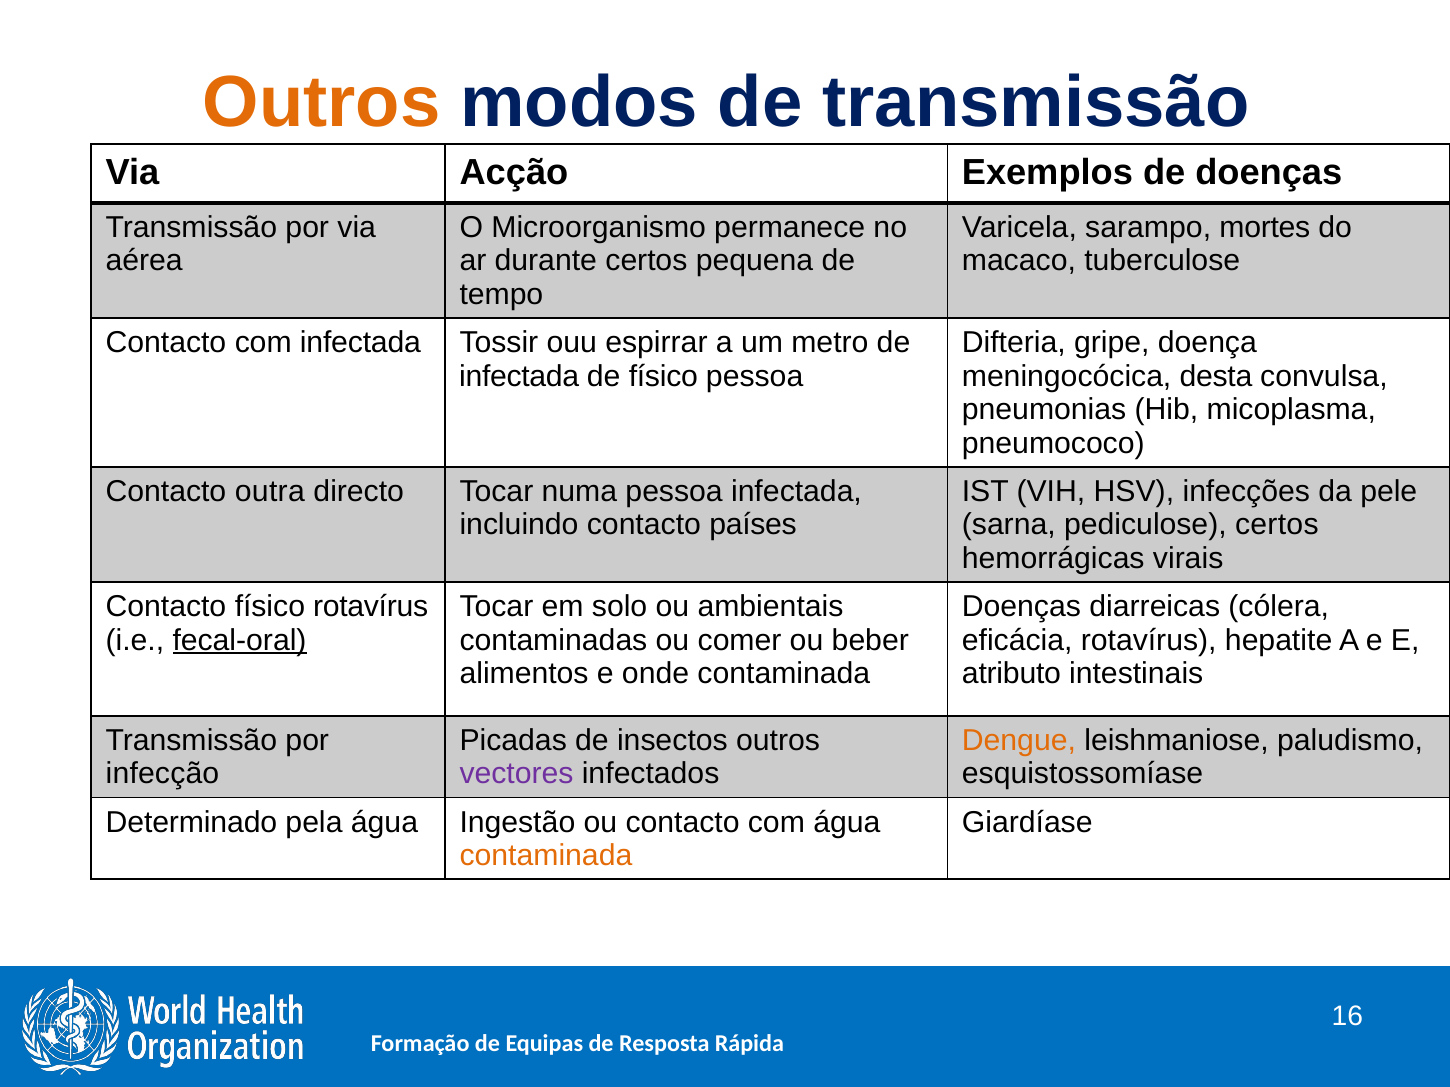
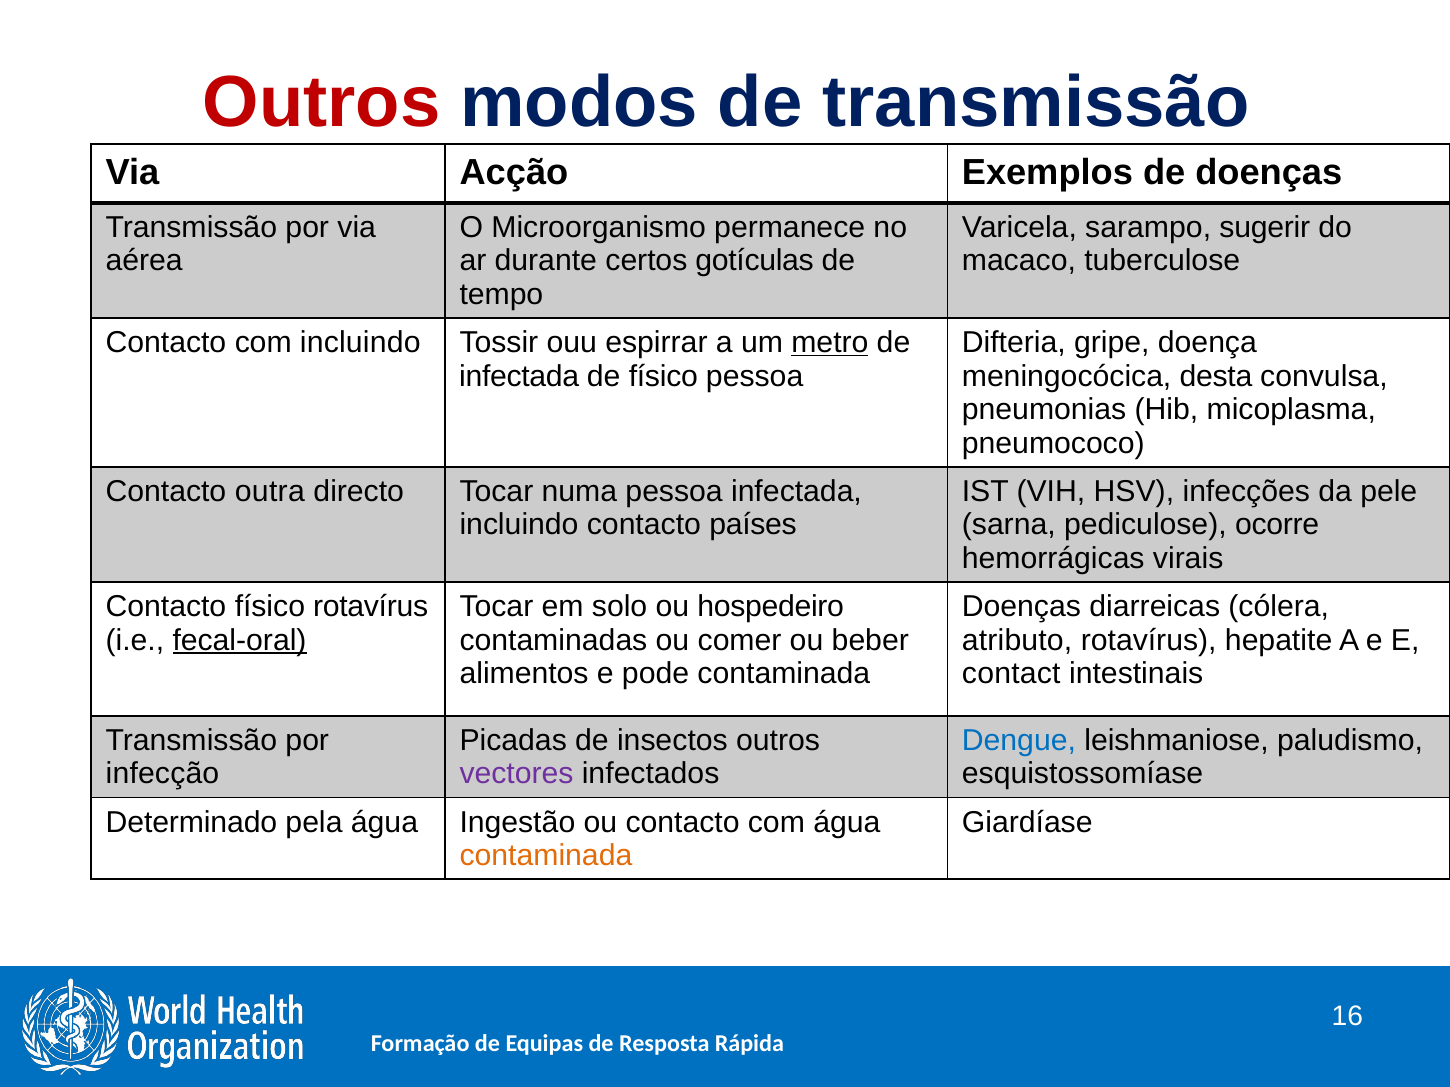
Outros colour: orange -> red (322, 102)
mortes: mortes -> sugerir (1265, 227)
pequena: pequena -> gotículas (755, 261)
com infectada: infectada -> incluindo (360, 343)
metro underline: none -> present (830, 343)
pediculose certos: certos -> ocorre (1277, 525)
ambientais: ambientais -> hospedeiro (771, 607)
eficácia: eficácia -> atributo (1017, 640)
onde: onde -> pode (656, 674)
atributo: atributo -> contact (1011, 674)
Dengue colour: orange -> blue (1019, 741)
